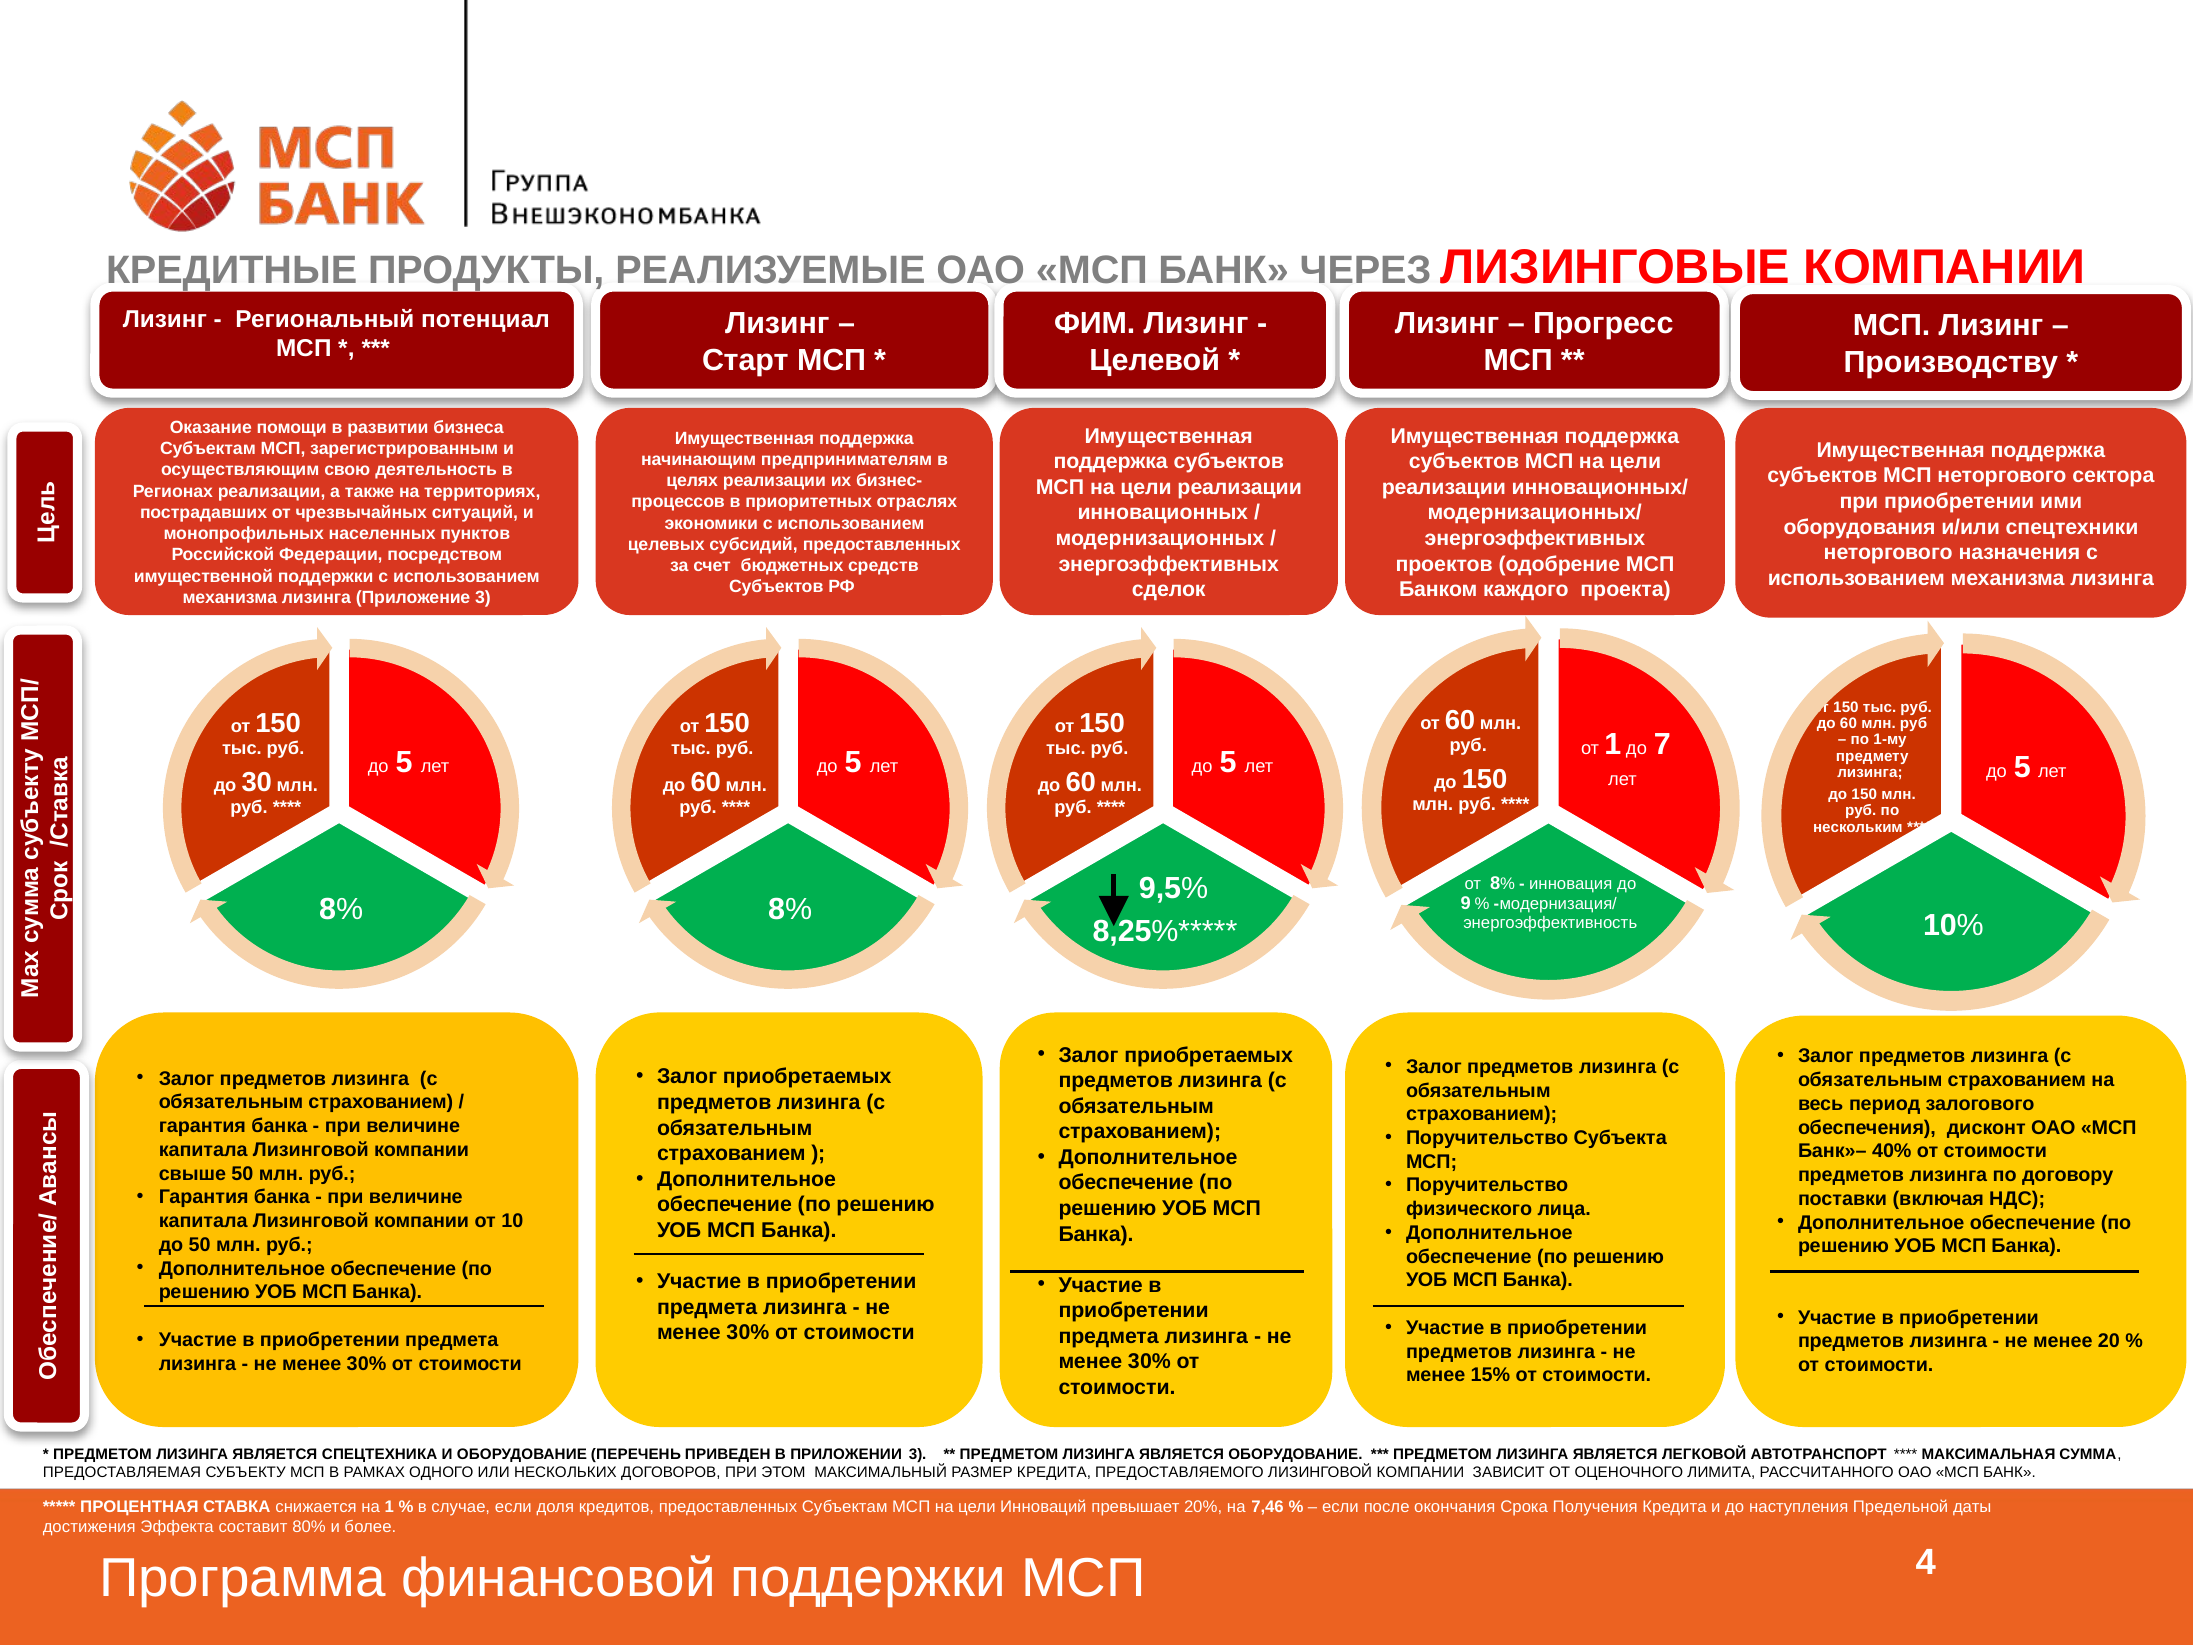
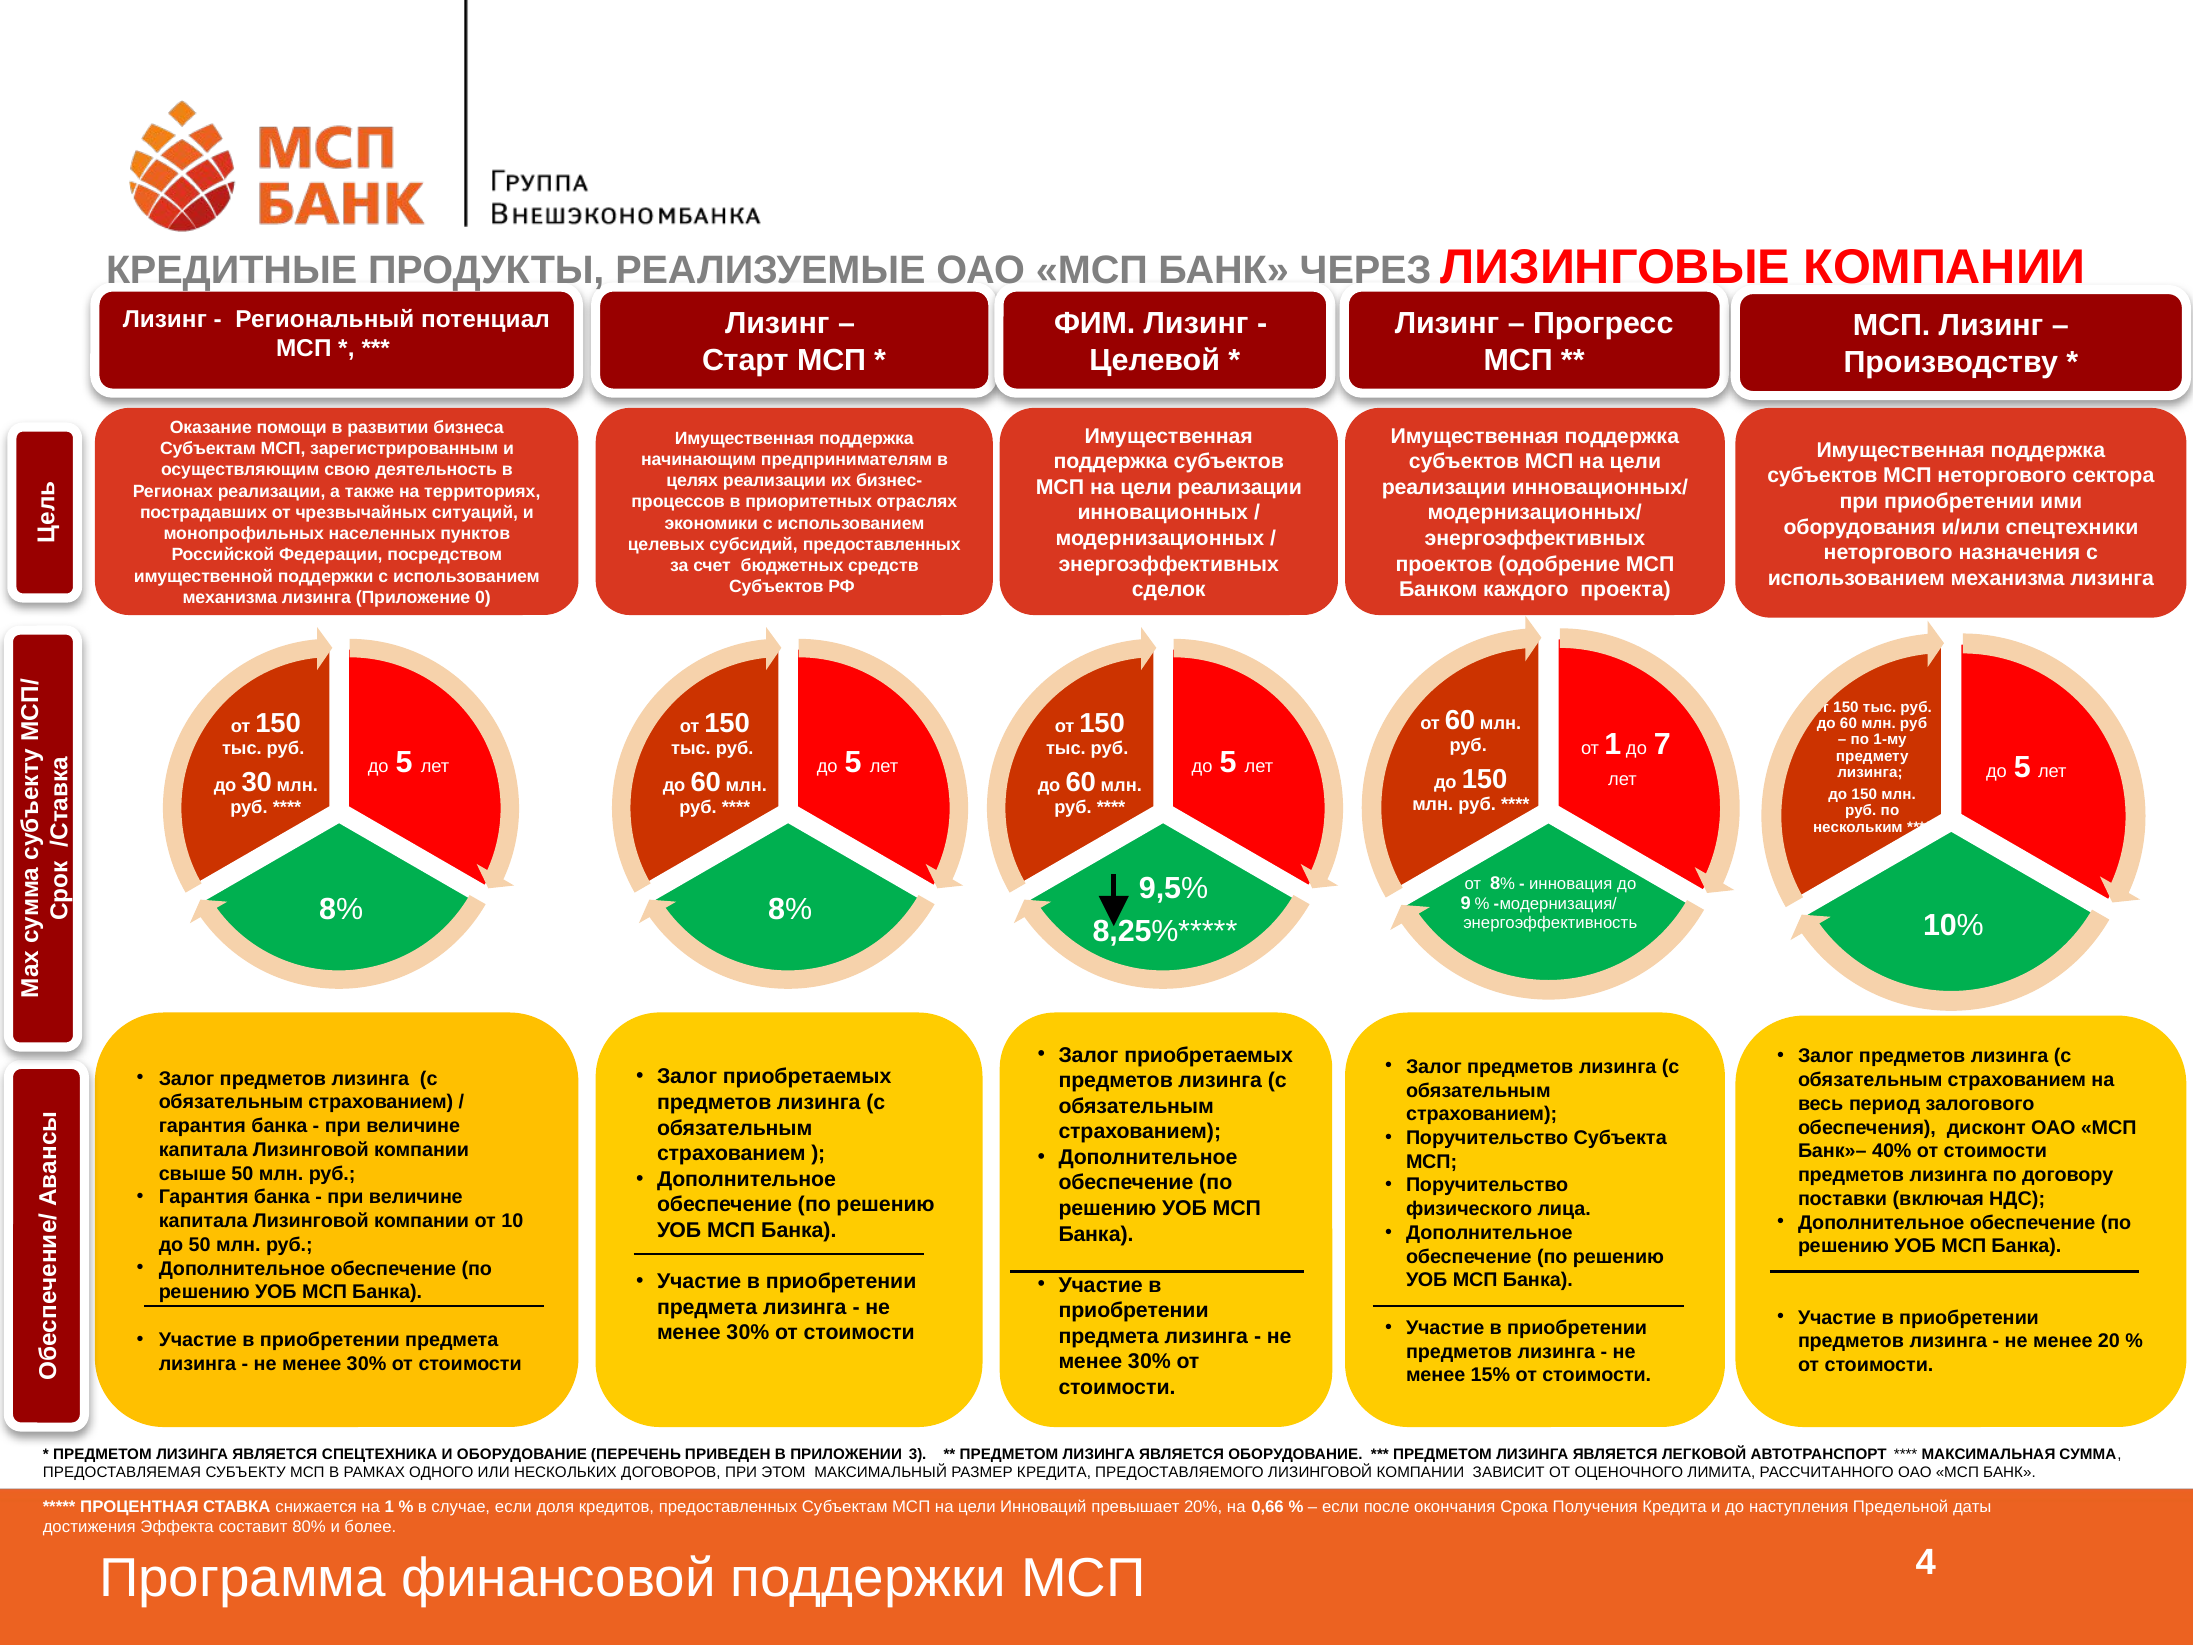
Приложение 3: 3 -> 0 (483, 597)
7,46: 7,46 -> 0,66 (1267, 1507)
